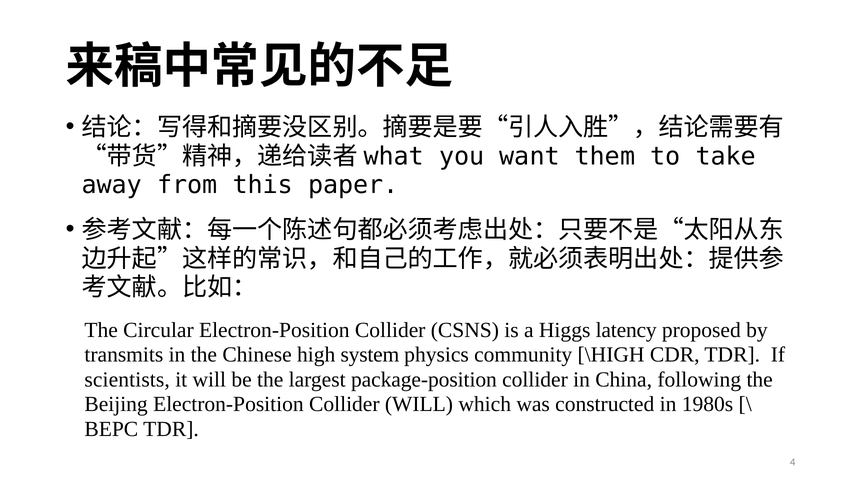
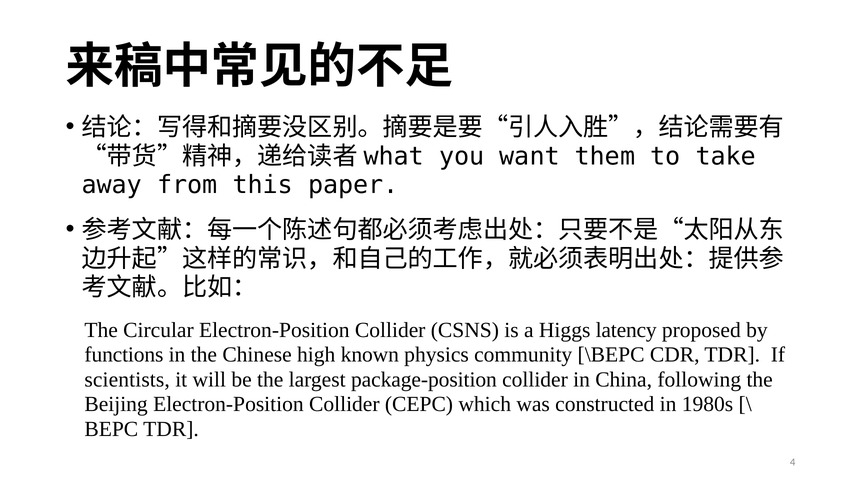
transmits: transmits -> functions (124, 355)
system: system -> known (370, 355)
\HIGH: \HIGH -> \BEPC (611, 355)
Collider WILL: WILL -> CEPC (419, 405)
